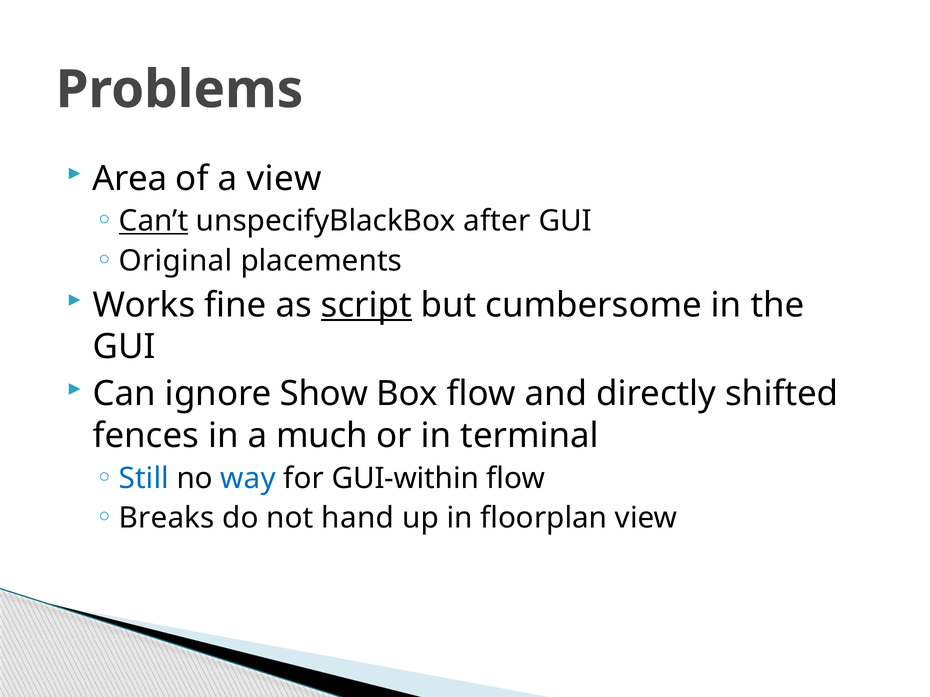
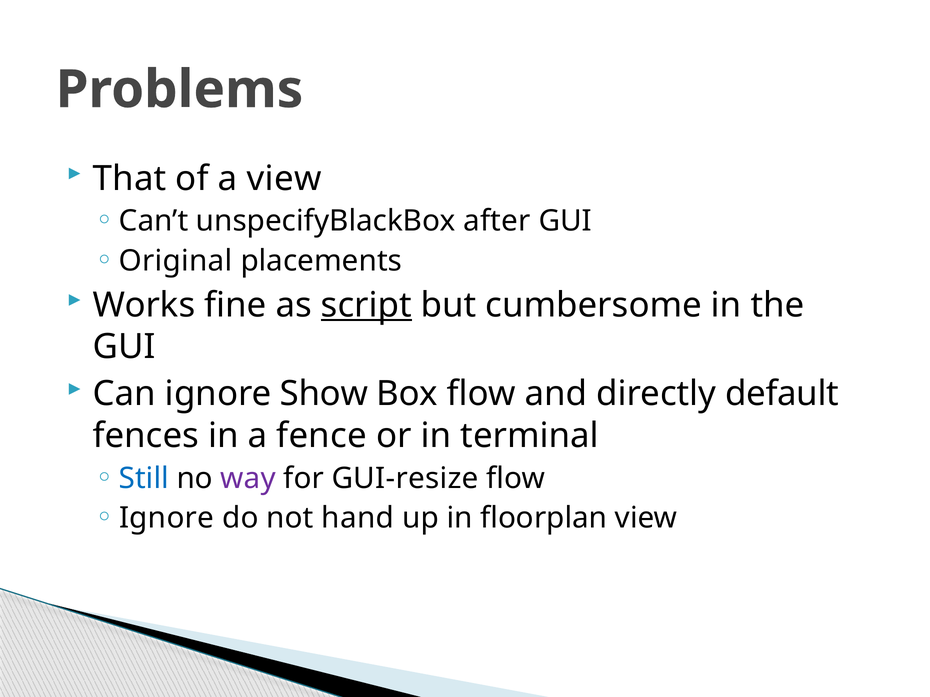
Area: Area -> That (130, 179)
Can’t underline: present -> none (154, 221)
shifted: shifted -> default (782, 394)
much: much -> fence (322, 436)
way colour: blue -> purple (248, 479)
GUI-within: GUI-within -> GUI-resize (405, 479)
Breaks: Breaks -> Ignore (167, 518)
